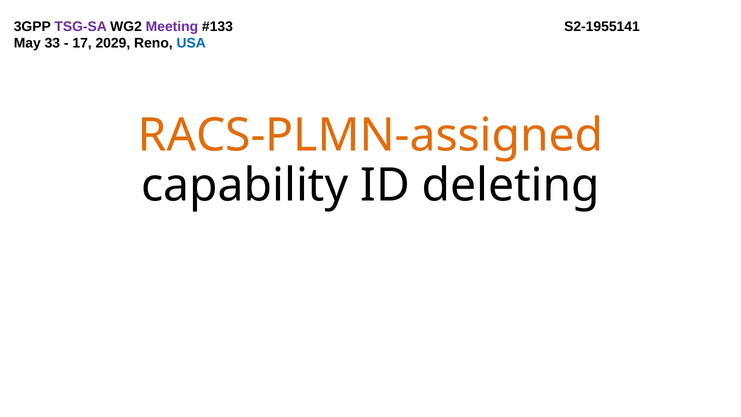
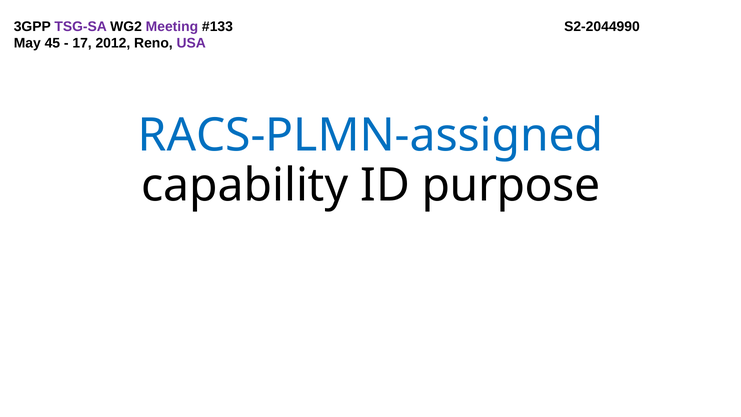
S2-1955141: S2-1955141 -> S2-2044990 (602, 27)
33: 33 -> 45 (52, 43)
2029: 2029 -> 2012 (113, 43)
USA colour: blue -> purple (191, 43)
RACS-PLMN-assigned colour: orange -> blue (370, 135)
deleting: deleting -> purpose (511, 185)
